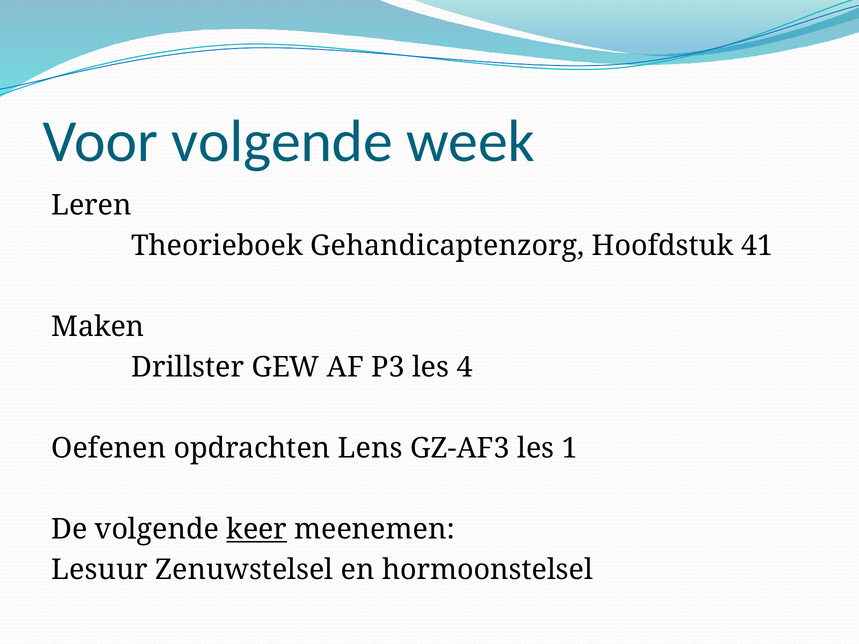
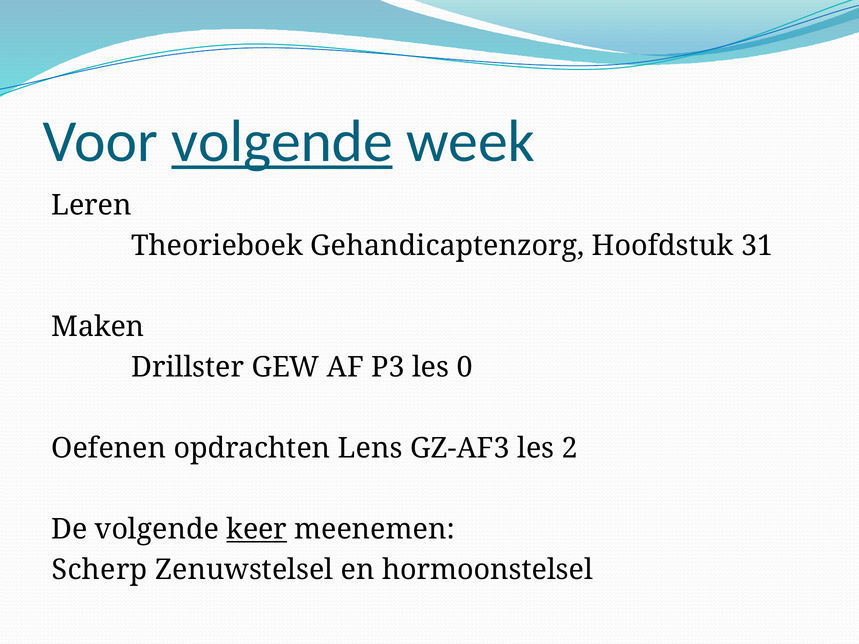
volgende underline: none -> present (282, 142)
41: 41 -> 31 (757, 246)
4: 4 -> 0 (465, 367)
1: 1 -> 2 (570, 449)
Lesuur: Lesuur -> Scherp (100, 570)
